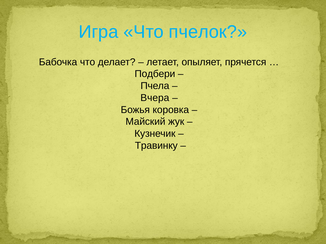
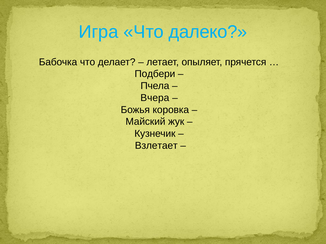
пчелок: пчелок -> далеко (208, 32)
Травинку: Травинку -> Взлетает (156, 146)
